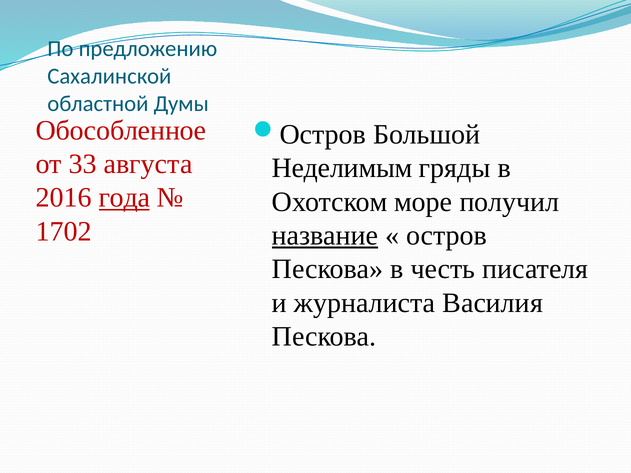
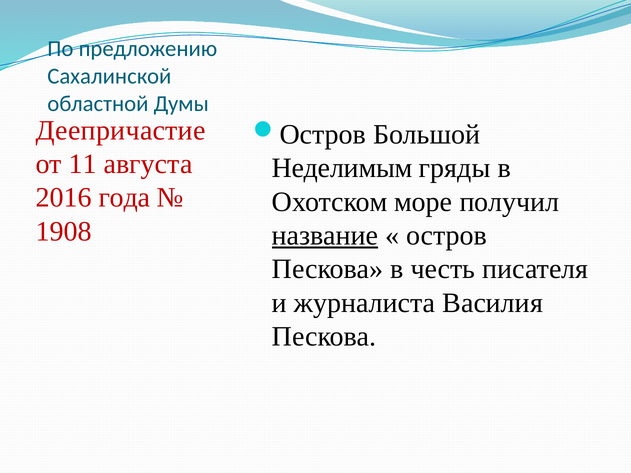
Обособленное: Обособленное -> Деепричастие (121, 130)
33: 33 -> 11 (83, 164)
года underline: present -> none (124, 198)
1702: 1702 -> 1908 (64, 231)
